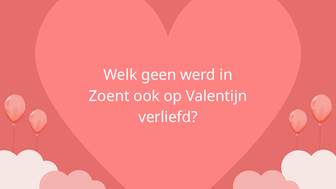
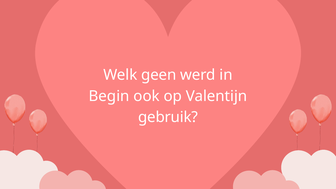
Zoent: Zoent -> Begin (109, 96)
verliefd: verliefd -> gebruik (168, 117)
